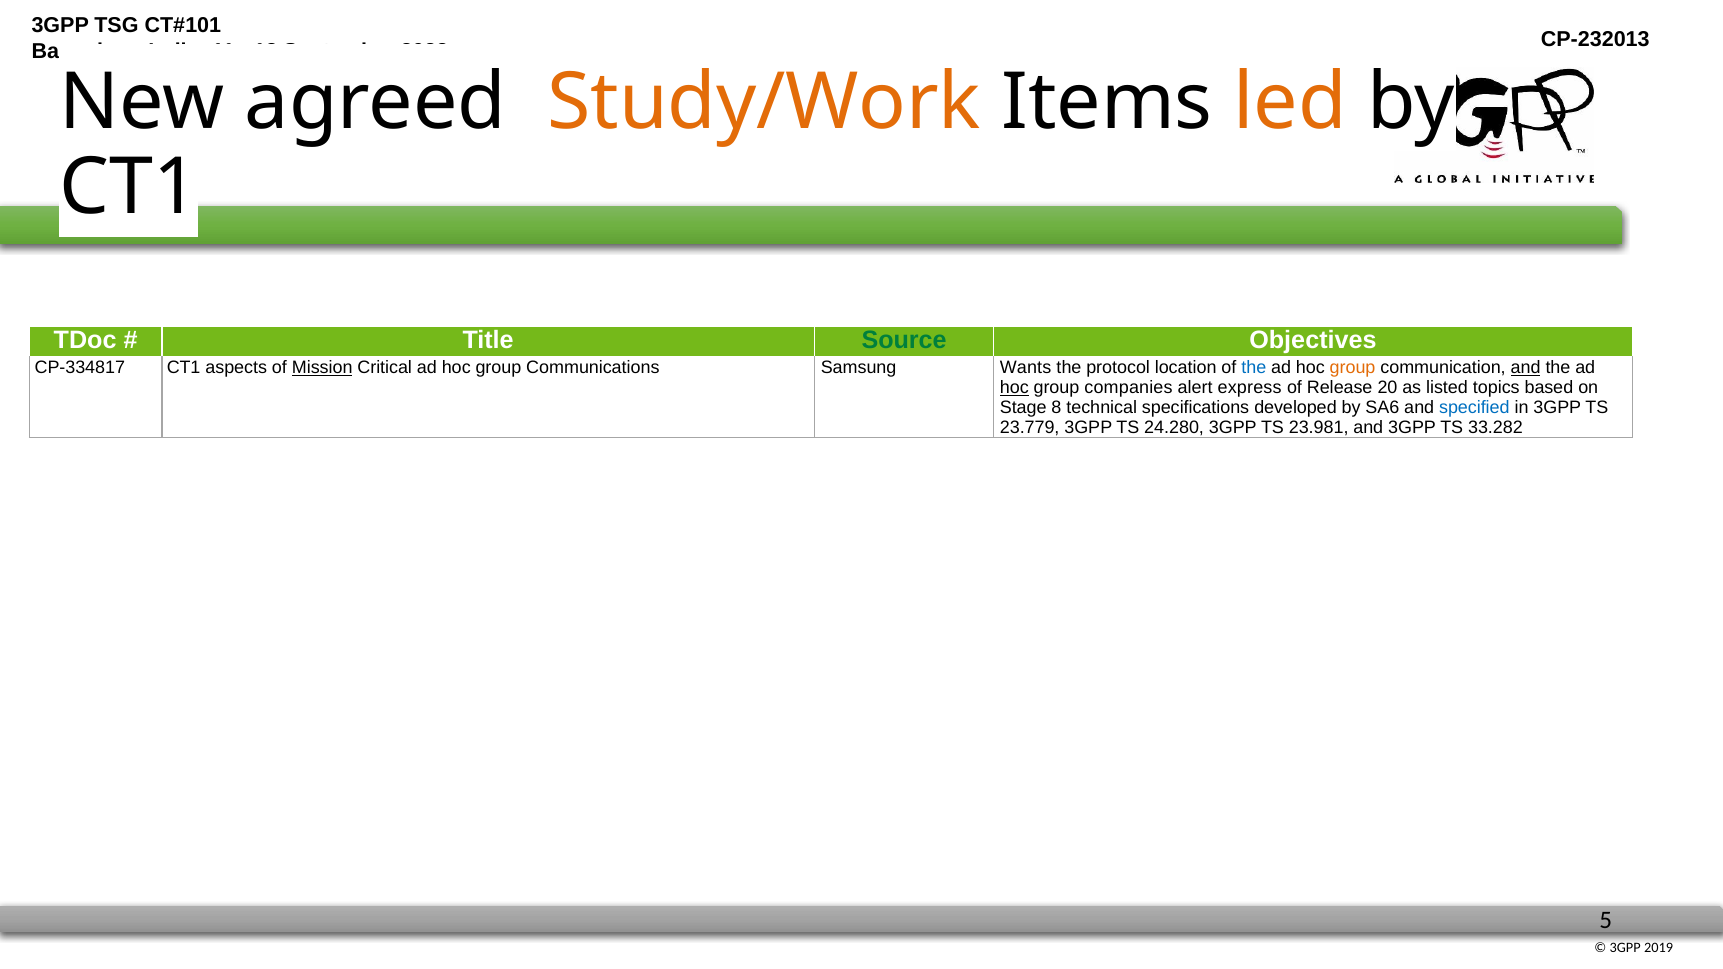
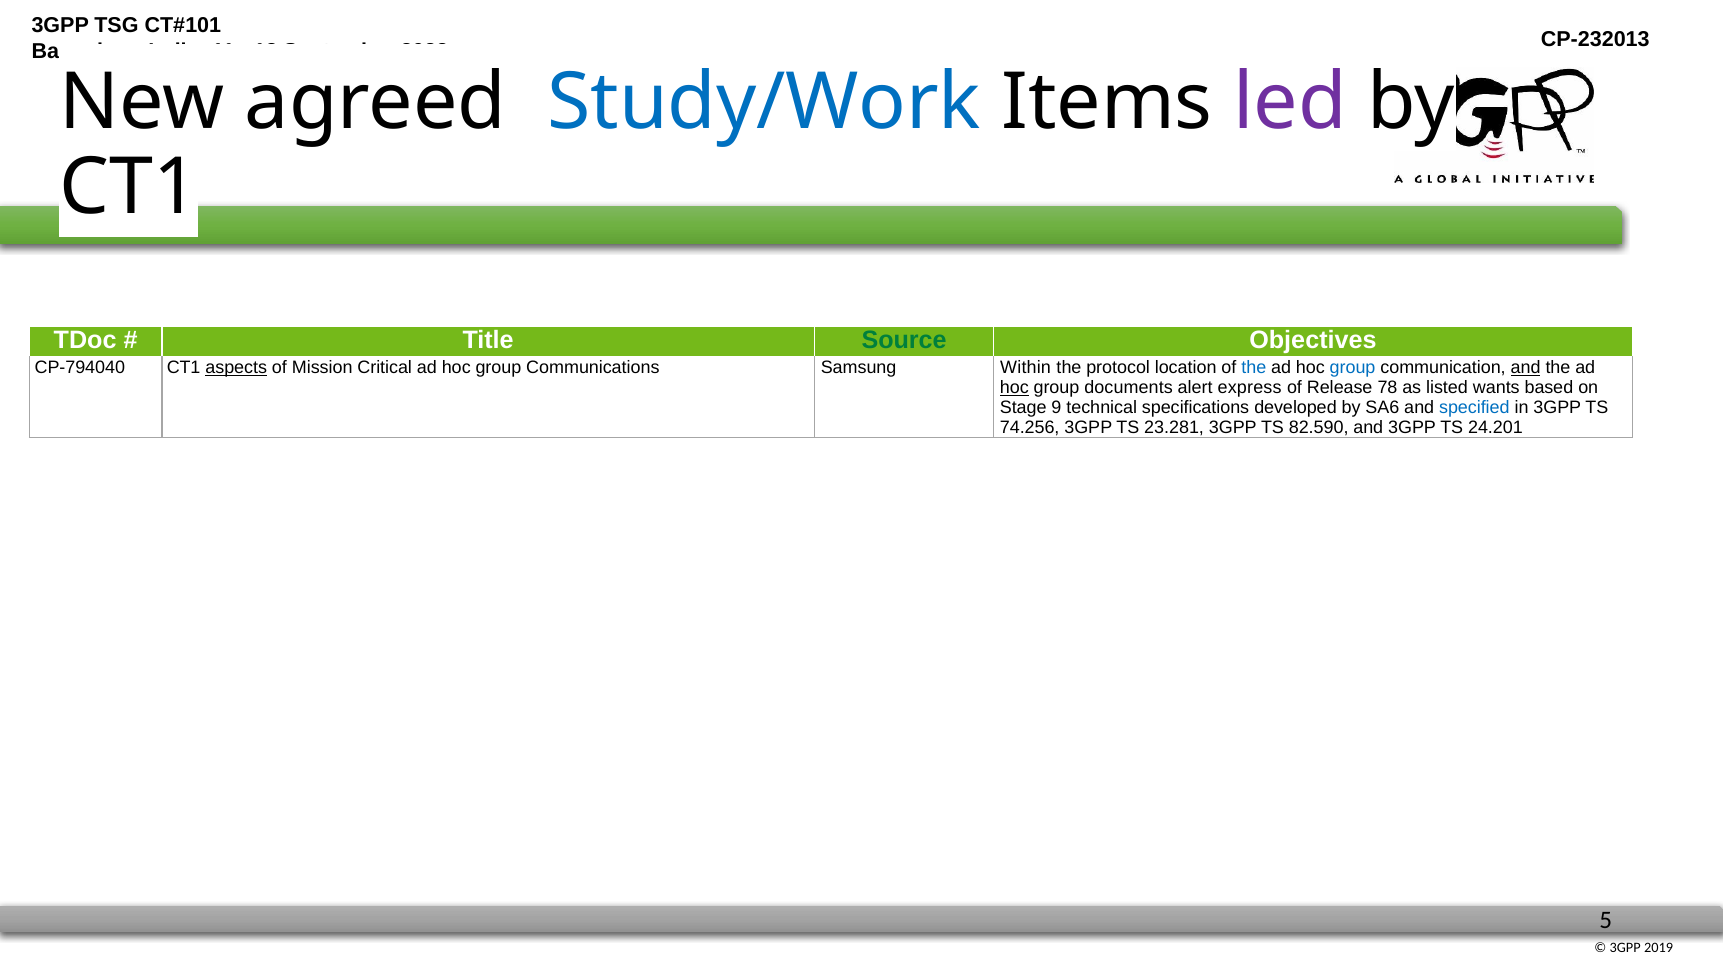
Study/Work colour: orange -> blue (764, 102)
led colour: orange -> purple (1290, 102)
CP-334817: CP-334817 -> CP-794040 (80, 368)
aspects underline: none -> present (236, 368)
Mission underline: present -> none (322, 368)
Wants: Wants -> Within (1026, 368)
group colour: orange -> blue (1353, 368)
companies: companies -> documents (1129, 388)
20: 20 -> 78 (1387, 388)
topics: topics -> wants (1496, 388)
8: 8 -> 9 (1056, 408)
23.779: 23.779 -> 74.256 (1030, 428)
24.280: 24.280 -> 23.281 (1174, 428)
23.981: 23.981 -> 82.590 (1319, 428)
33.282: 33.282 -> 24.201 (1495, 428)
